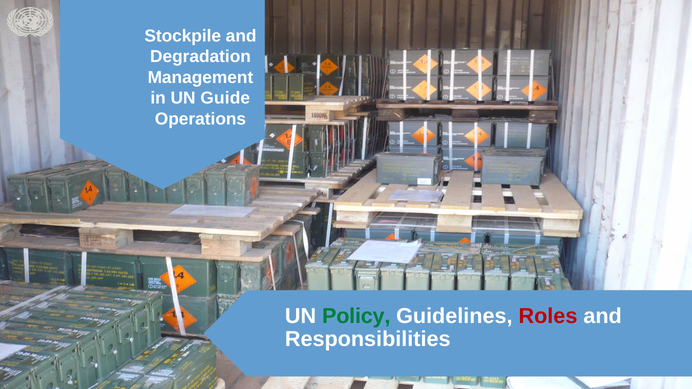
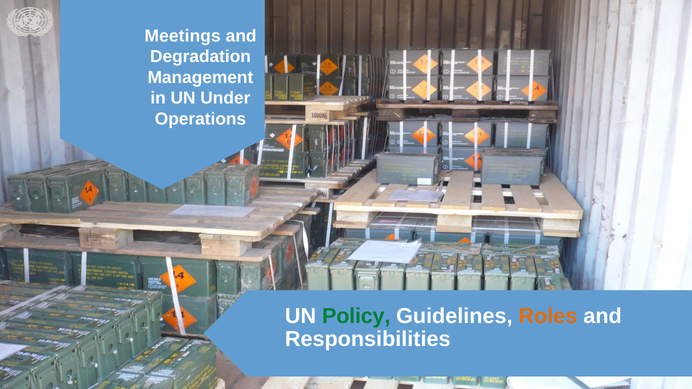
Stockpile: Stockpile -> Meetings (183, 36)
Guide: Guide -> Under (225, 98)
Roles colour: red -> orange (548, 316)
